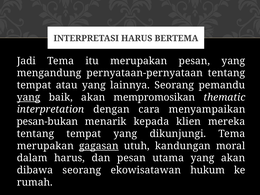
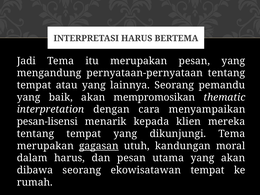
yang underline: present -> none (29, 97)
pesan-bukan: pesan-bukan -> pesan-lisensi (47, 122)
ekowisatawan hukum: hukum -> tempat (208, 170)
